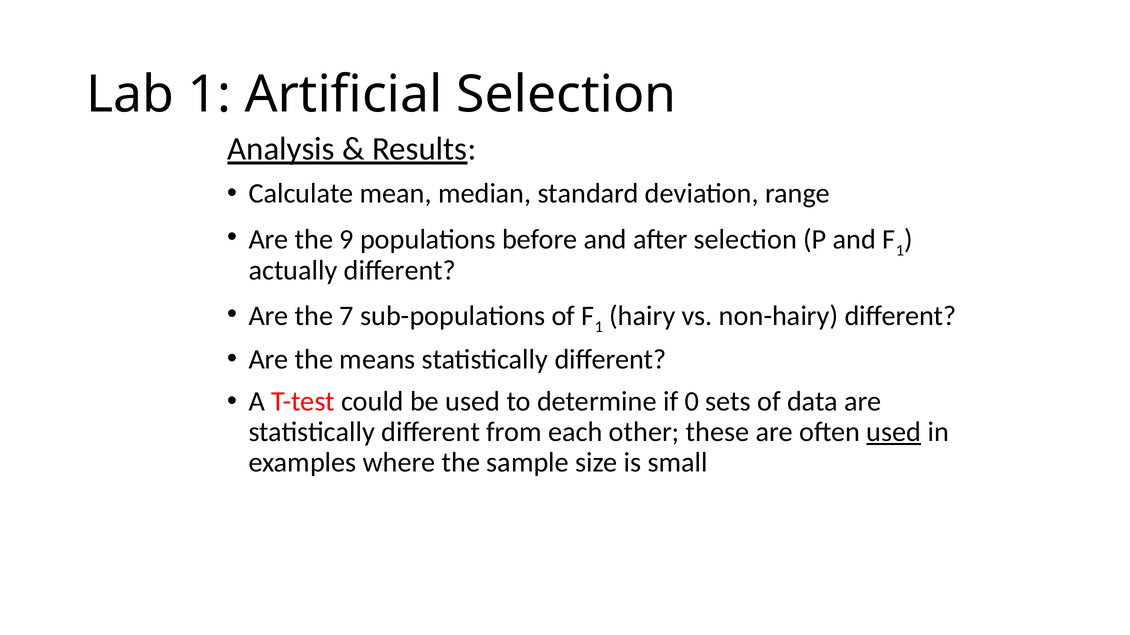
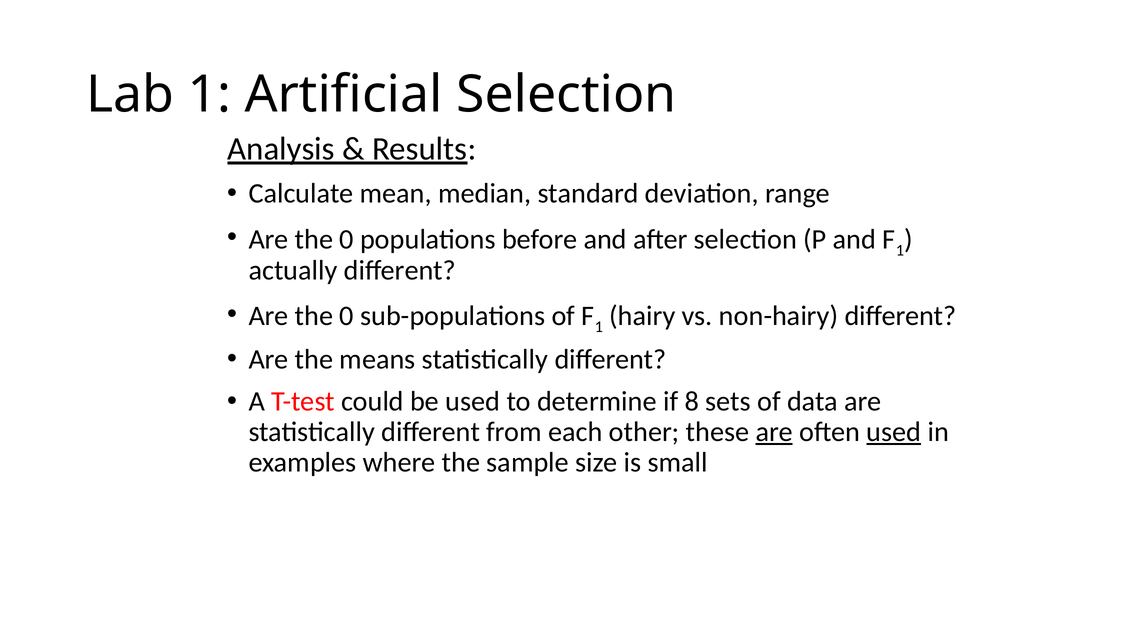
9: 9 -> 0 (347, 239)
7: 7 -> 0 (347, 316)
0: 0 -> 8 (692, 402)
are underline: none -> present (774, 432)
